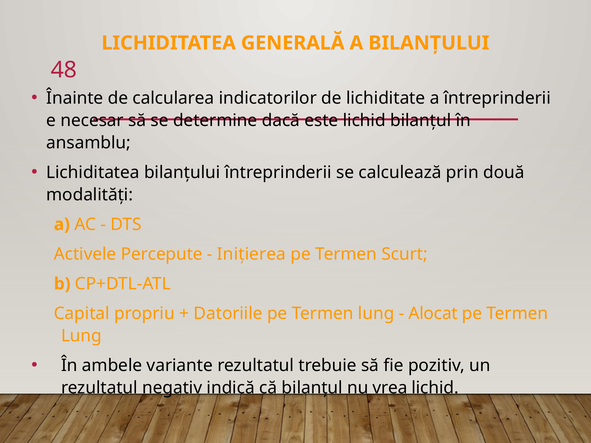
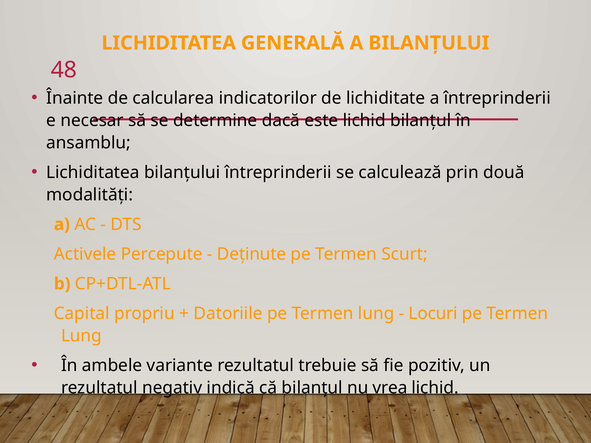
Inițierea: Inițierea -> Deținute (252, 254)
Alocat: Alocat -> Locuri (433, 314)
